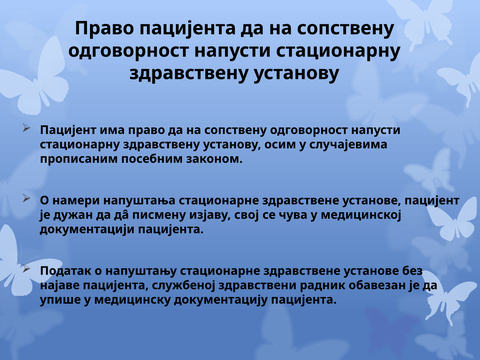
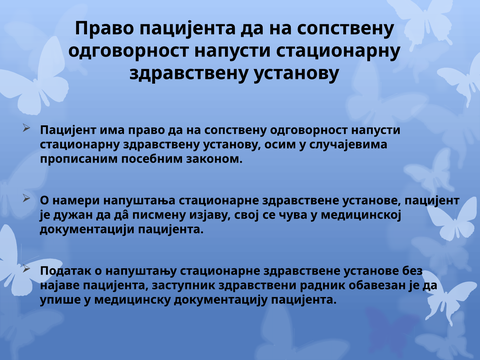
службеној: службеној -> заступник (184, 285)
